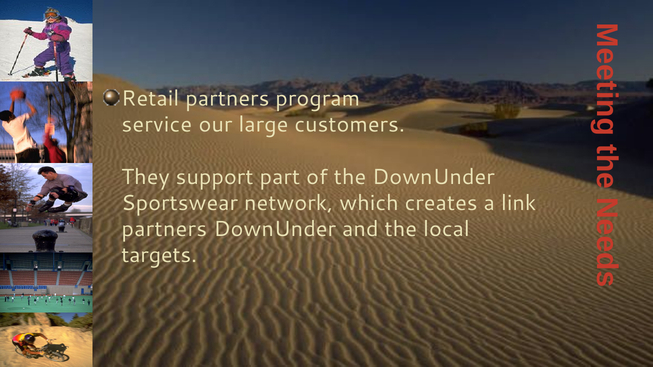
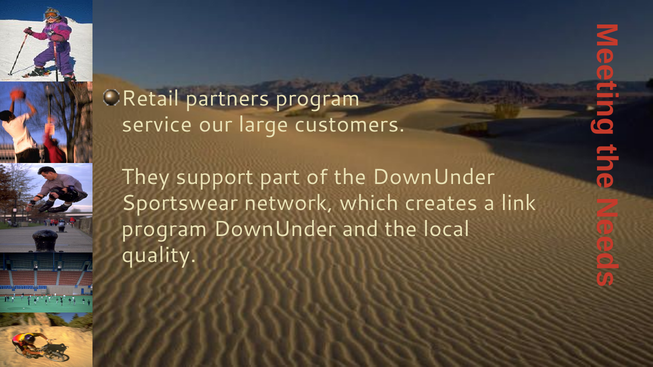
partners: partners -> program (164, 229)
targets: targets -> quality (159, 255)
